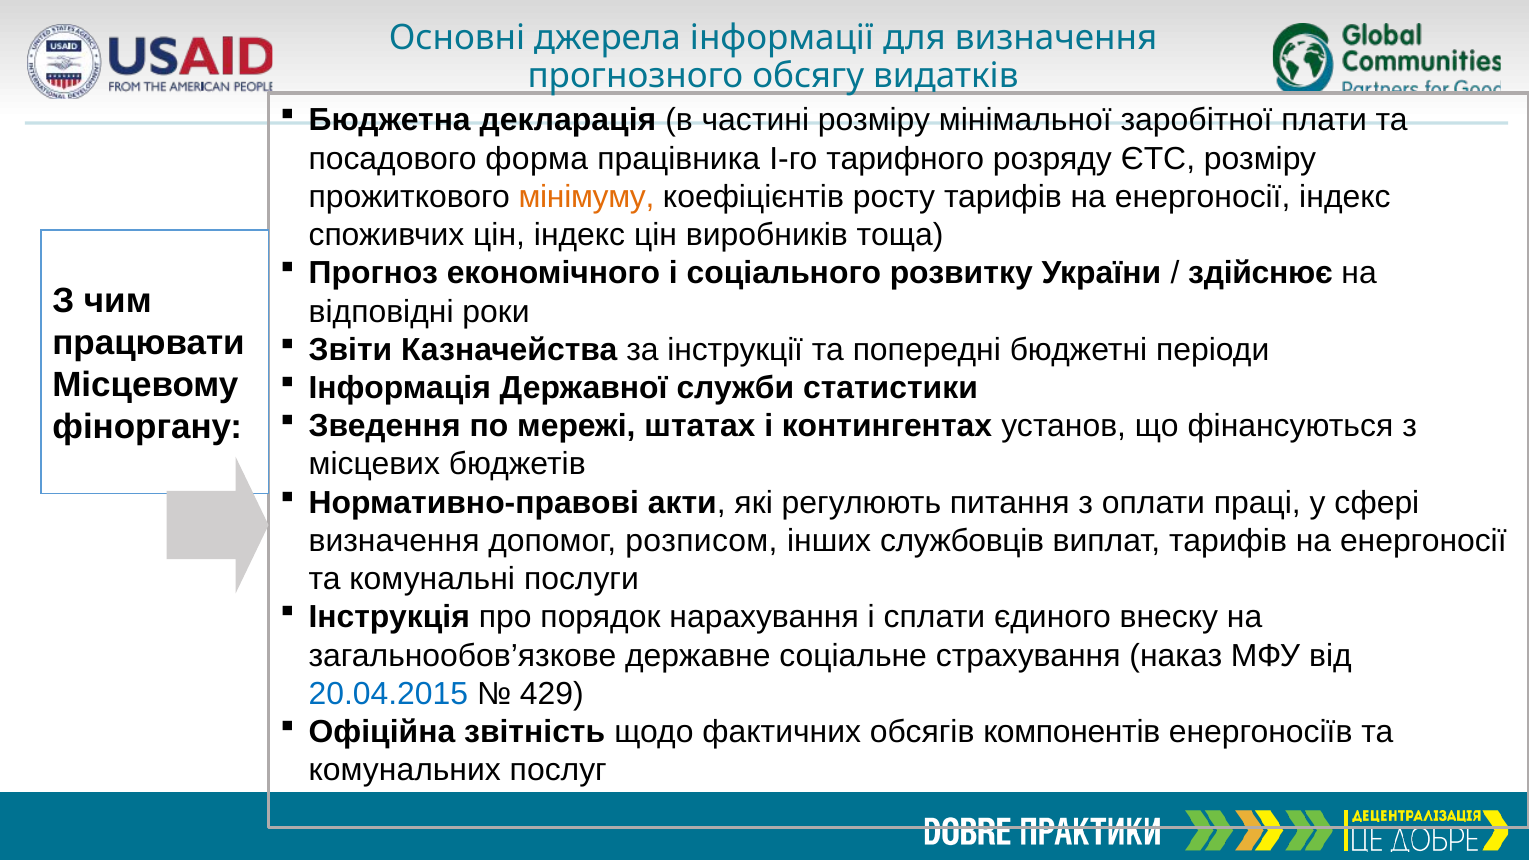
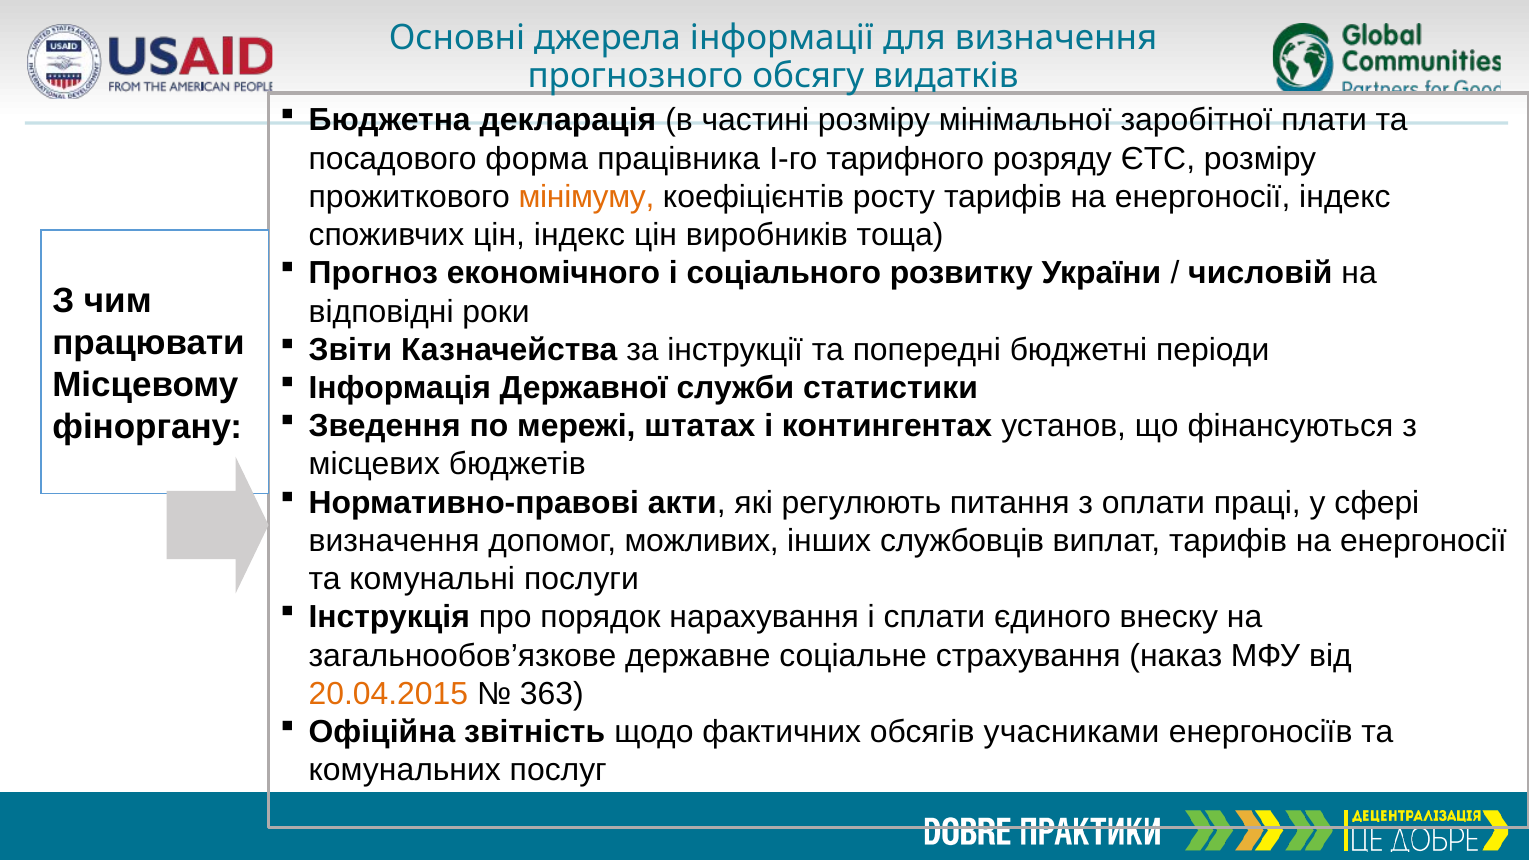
здійснює: здійснює -> числовій (1260, 273)
розписом: розписом -> можливих (702, 541)
20.04.2015 colour: blue -> orange (388, 694)
429: 429 -> 363 (552, 694)
компонентів: компонентів -> учасниками (1071, 732)
